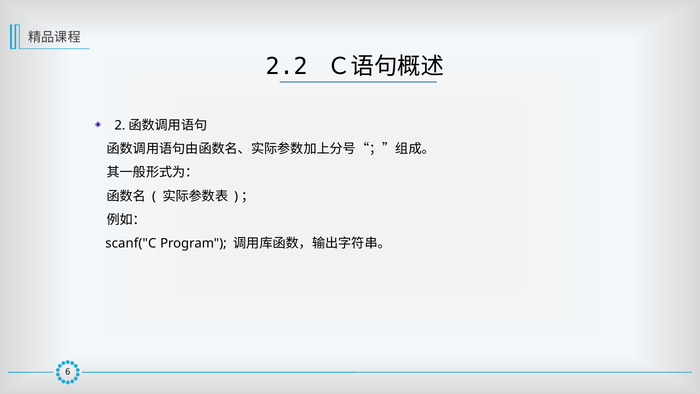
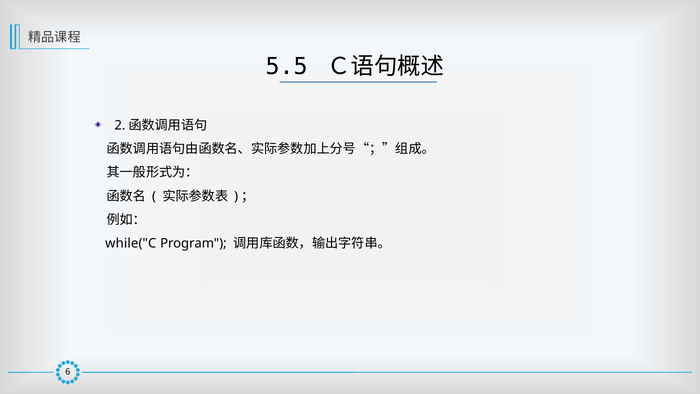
2.2: 2.2 -> 5.5 (287, 67)
scanf("C: scanf("C -> while("C (131, 243)
